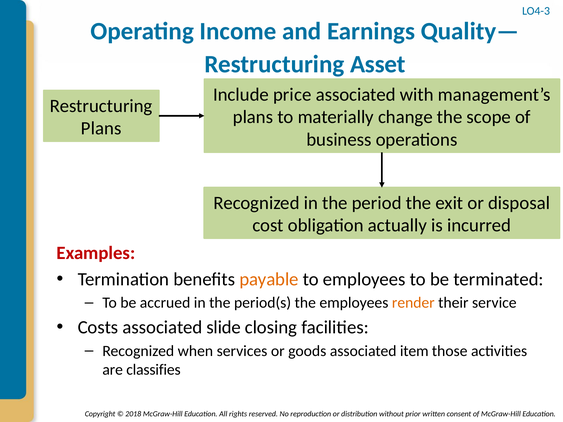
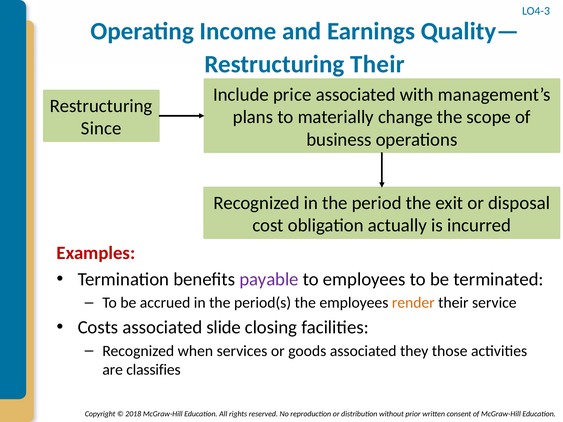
Restructuring Asset: Asset -> Their (377, 64)
Plans: Plans -> Since (101, 129)
payable colour: orange -> purple (269, 279)
item: item -> they (414, 351)
